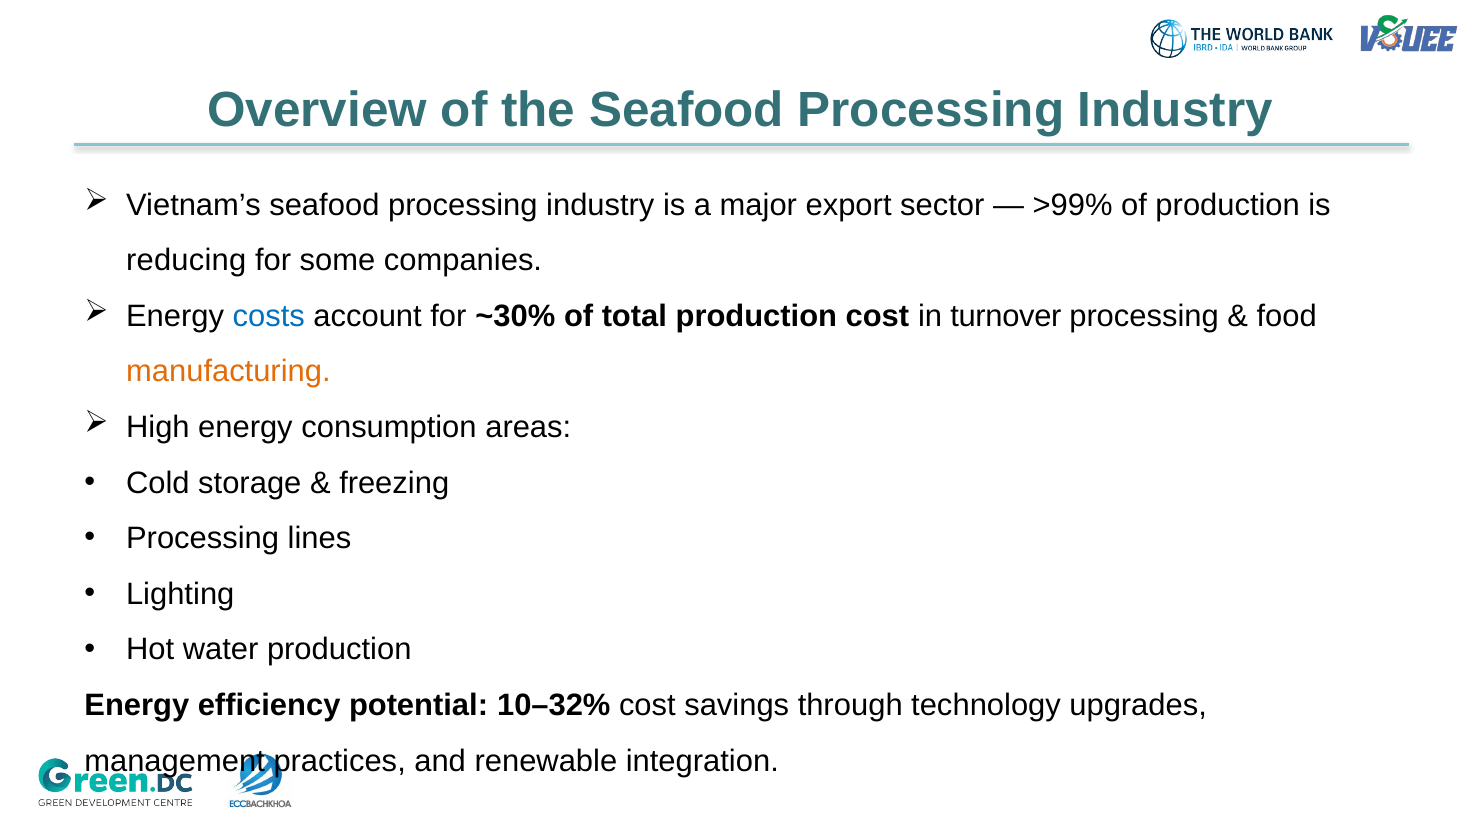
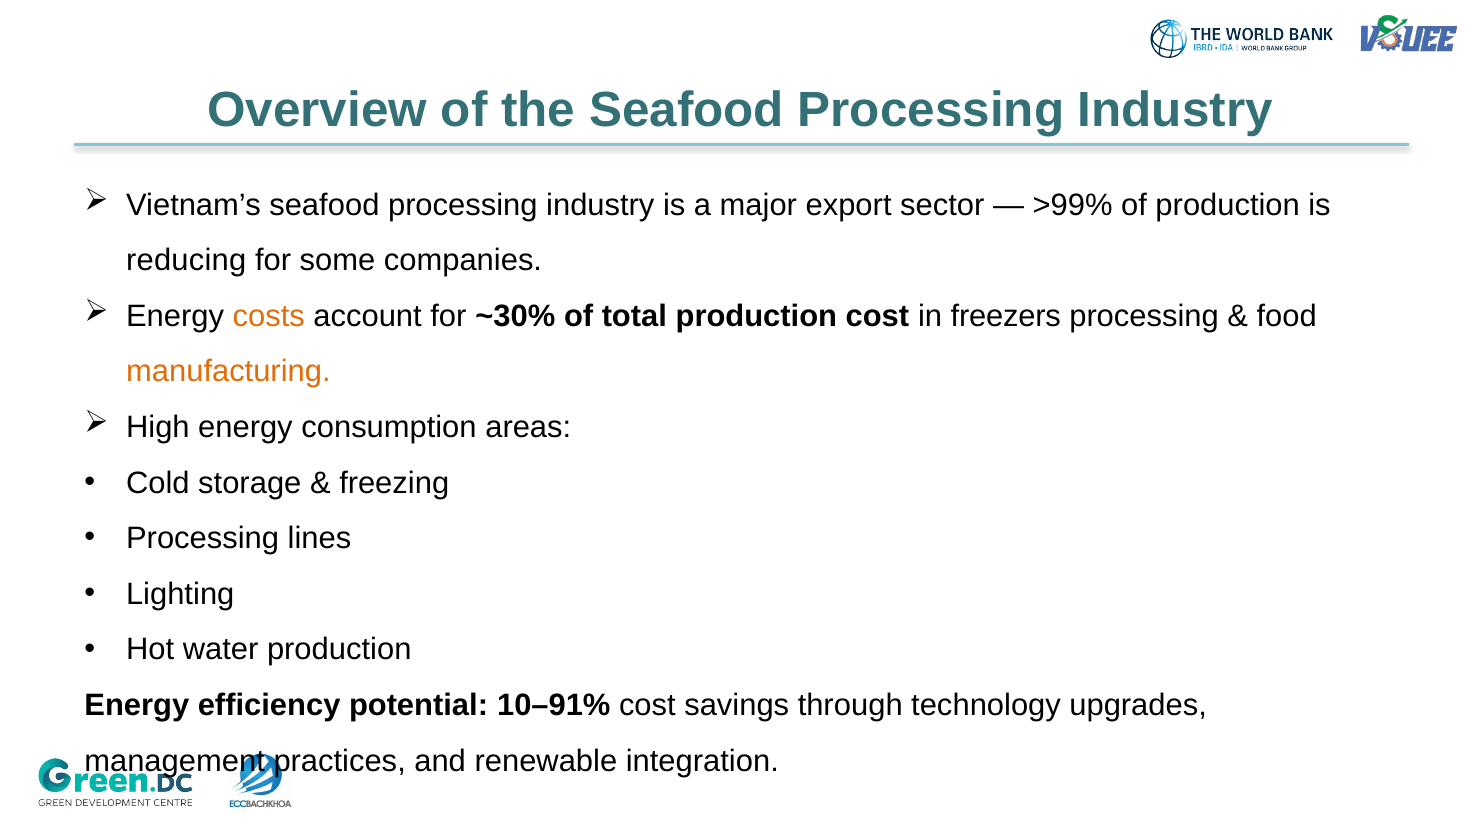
costs colour: blue -> orange (269, 316)
turnover: turnover -> freezers (1006, 316)
10–32%: 10–32% -> 10–91% (554, 705)
